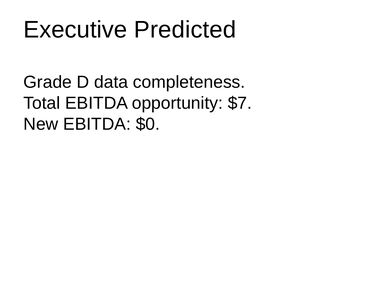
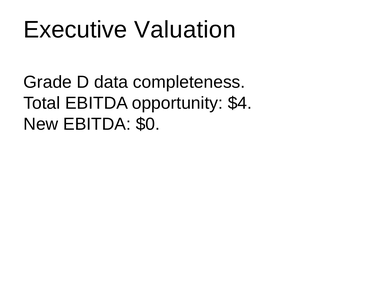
Predicted: Predicted -> Valuation (185, 30)
$7: $7 -> $4 (240, 103)
